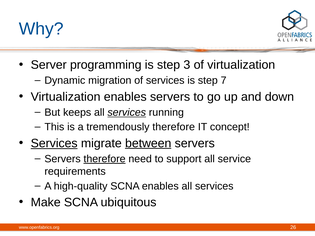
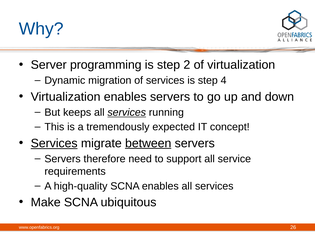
3: 3 -> 2 (187, 65)
7: 7 -> 4 (224, 81)
tremendously therefore: therefore -> expected (174, 127)
therefore underline: present -> none (105, 159)
